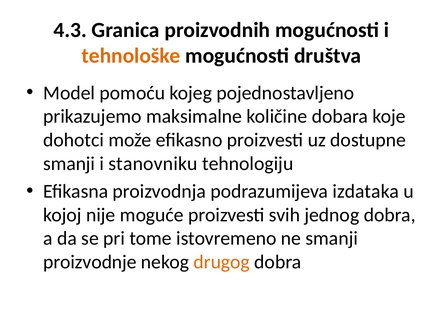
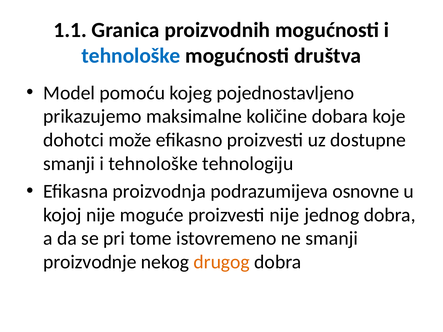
4.3: 4.3 -> 1.1 (70, 30)
tehnološke colour: orange -> blue (131, 56)
stanovniku: stanovniku -> tehnološke (153, 164)
izdataka: izdataka -> osnovne (366, 191)
proizvesti svih: svih -> nije (284, 215)
